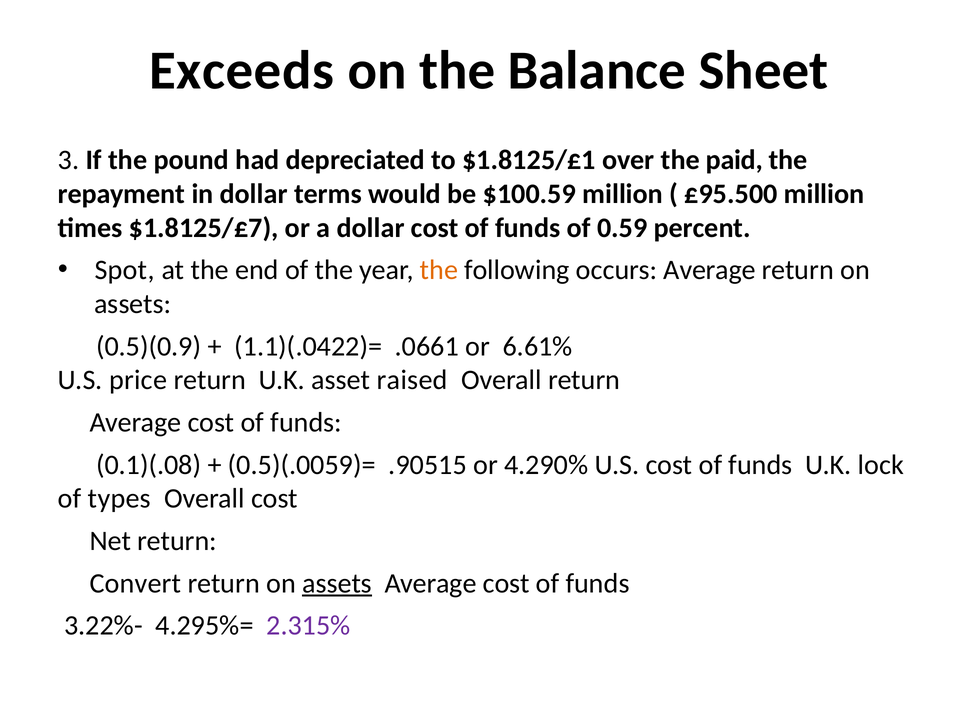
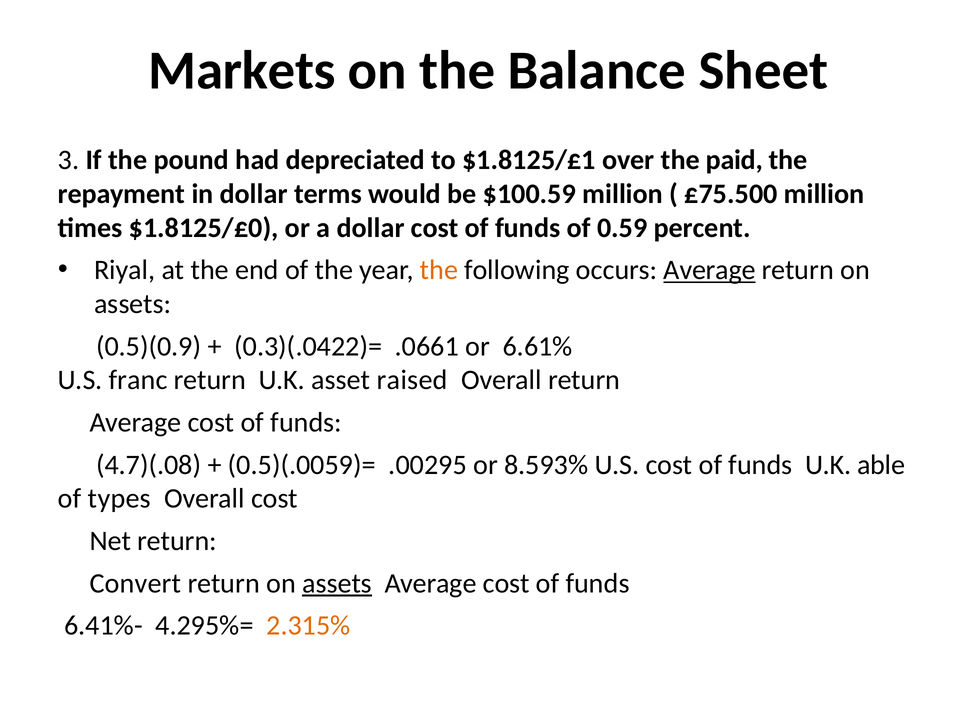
Exceeds: Exceeds -> Markets (242, 71)
£95.500: £95.500 -> £75.500 (731, 194)
$1.8125/£7: $1.8125/£7 -> $1.8125/£0 (204, 228)
Spot: Spot -> Riyal (125, 270)
Average underline: none -> present (710, 270)
1.1)(.0422)=: 1.1)(.0422)= -> 0.3)(.0422)= (308, 346)
price: price -> franc (138, 380)
0.1)(.08: 0.1)(.08 -> 4.7)(.08 (149, 465)
.90515: .90515 -> .00295 (428, 465)
4.290%: 4.290% -> 8.593% (546, 465)
lock: lock -> able (881, 465)
3.22%-: 3.22%- -> 6.41%- (103, 625)
2.315% colour: purple -> orange (308, 625)
